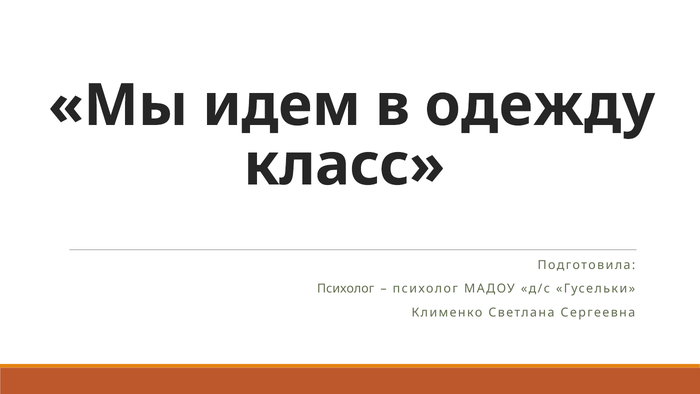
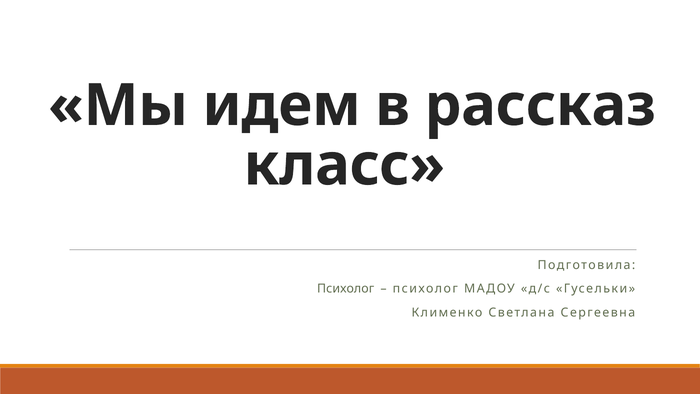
одежду: одежду -> рассказ (540, 106)
